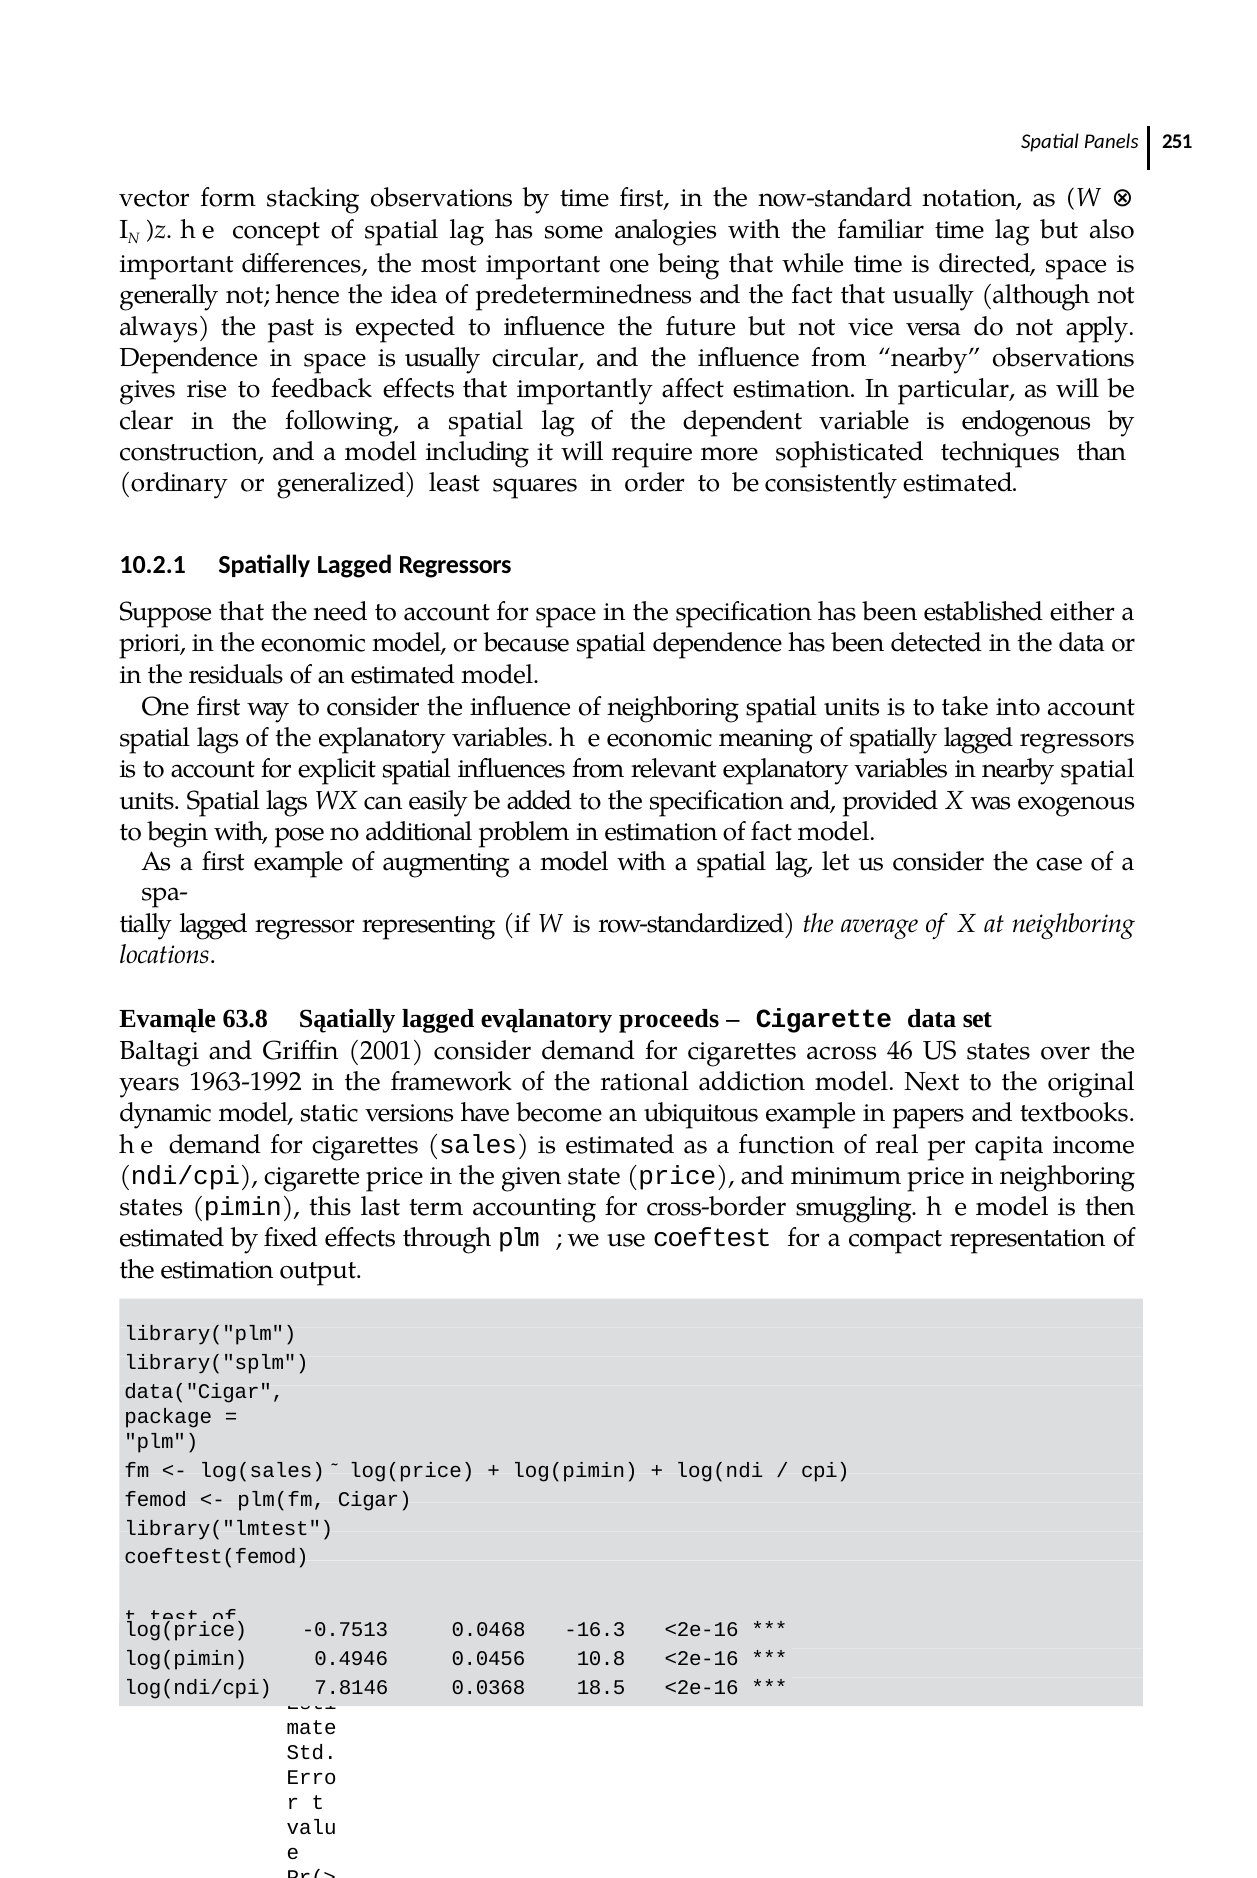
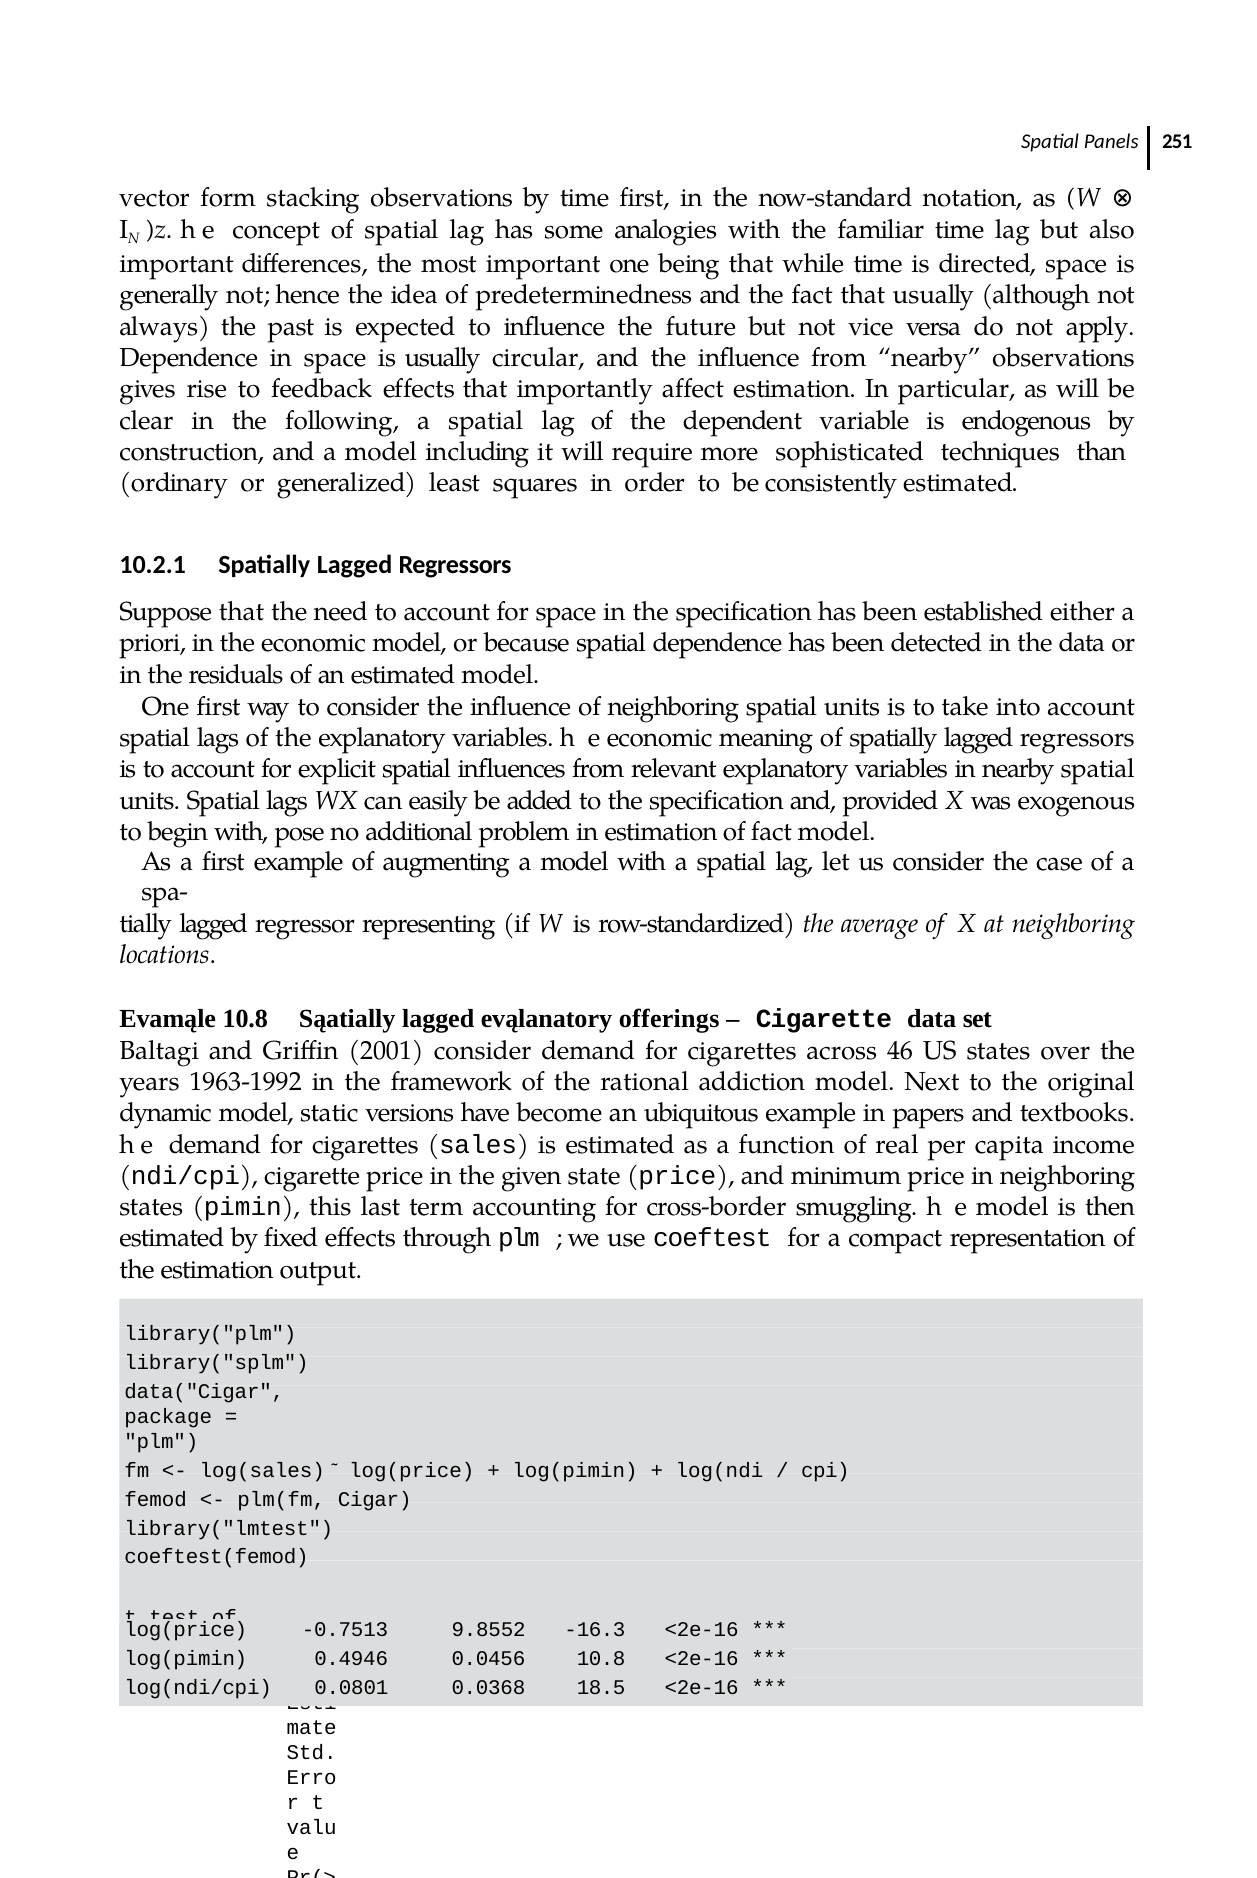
Evamąle 63.8: 63.8 -> 10.8 (245, 1018)
proceeds: proceeds -> offerings (669, 1018)
0.0468: 0.0468 -> 9.8552 (489, 1630)
7.8146: 7.8146 -> 0.0801 (351, 1688)
